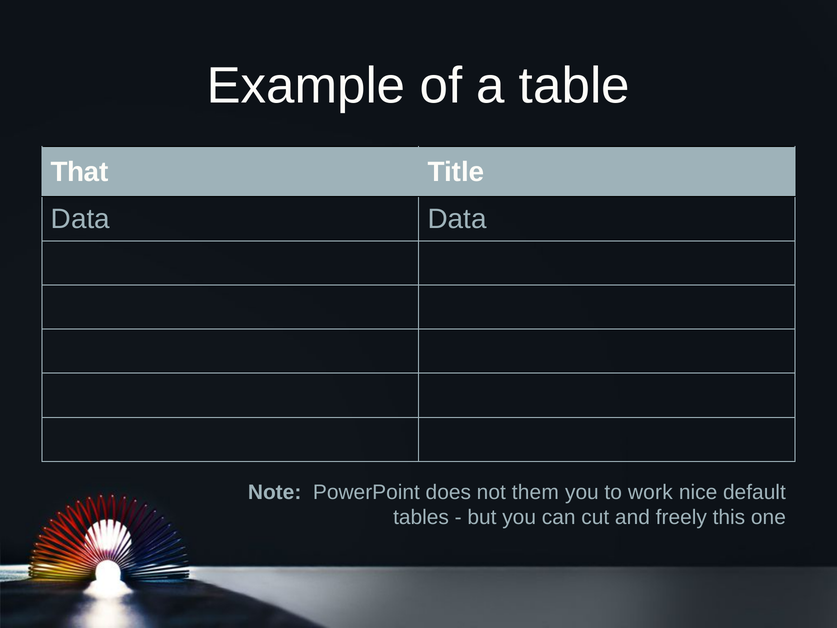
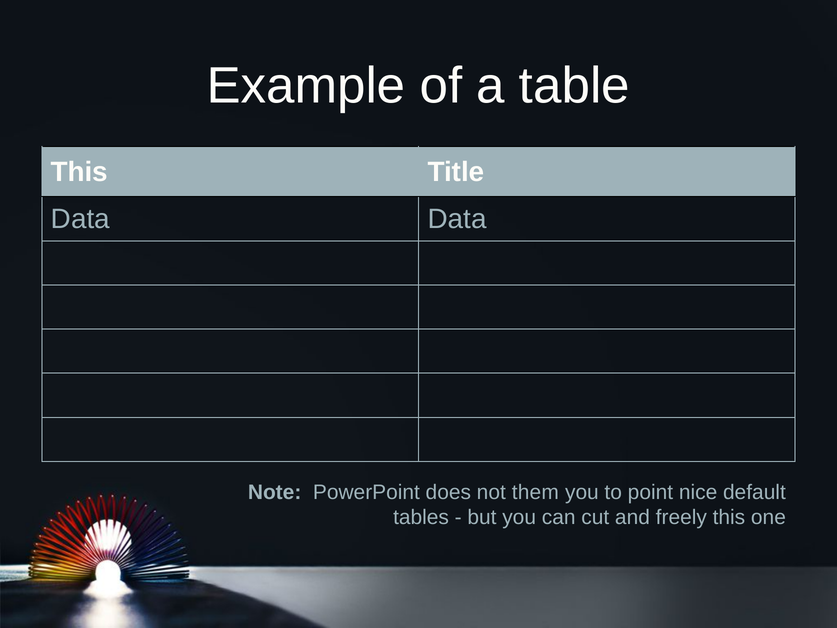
That: That -> This (79, 172)
work: work -> point (650, 492)
